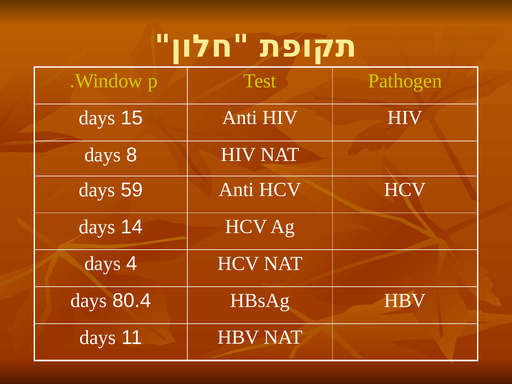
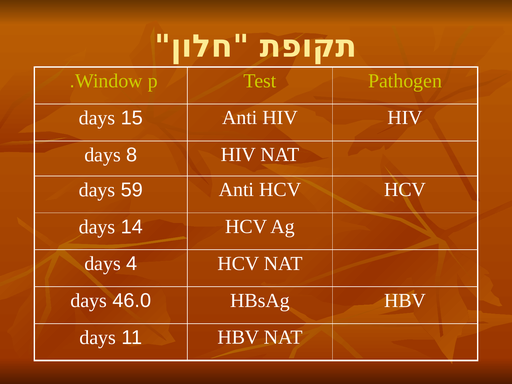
80.4: 80.4 -> 46.0 (132, 301)
